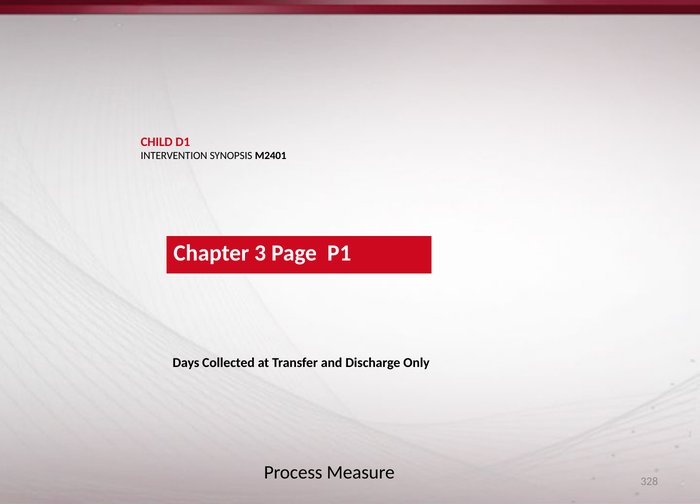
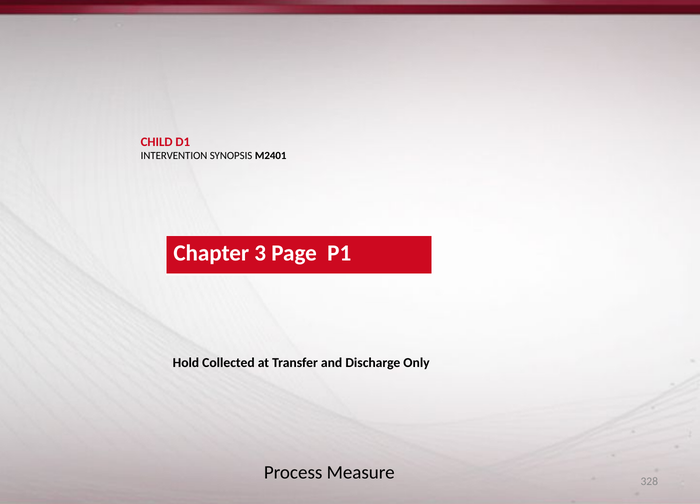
Days: Days -> Hold (186, 363)
